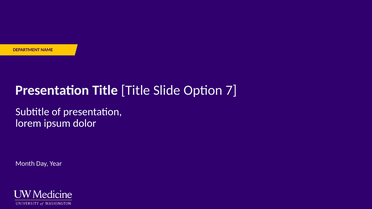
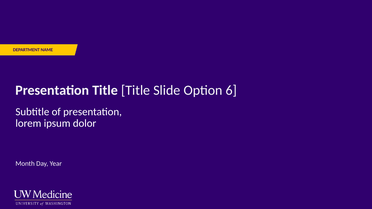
7: 7 -> 6 (231, 90)
